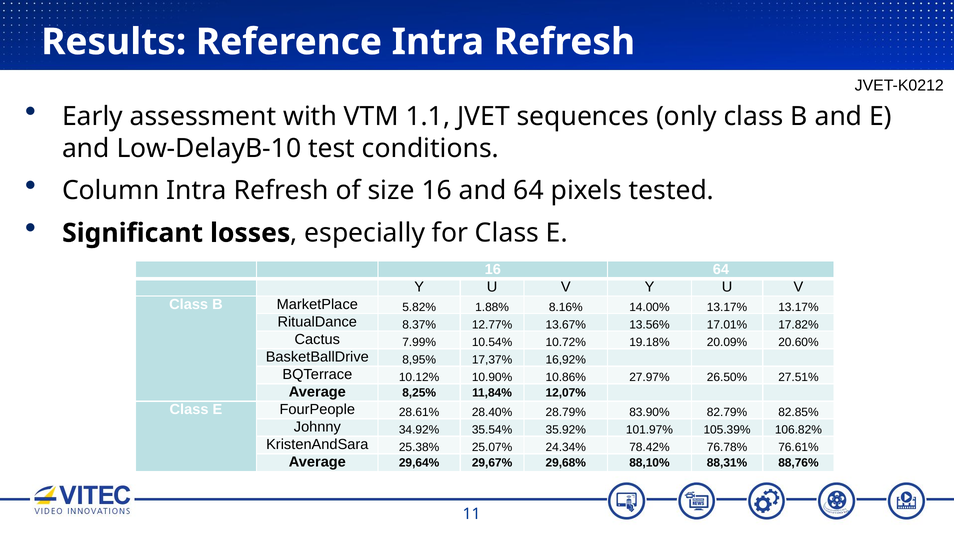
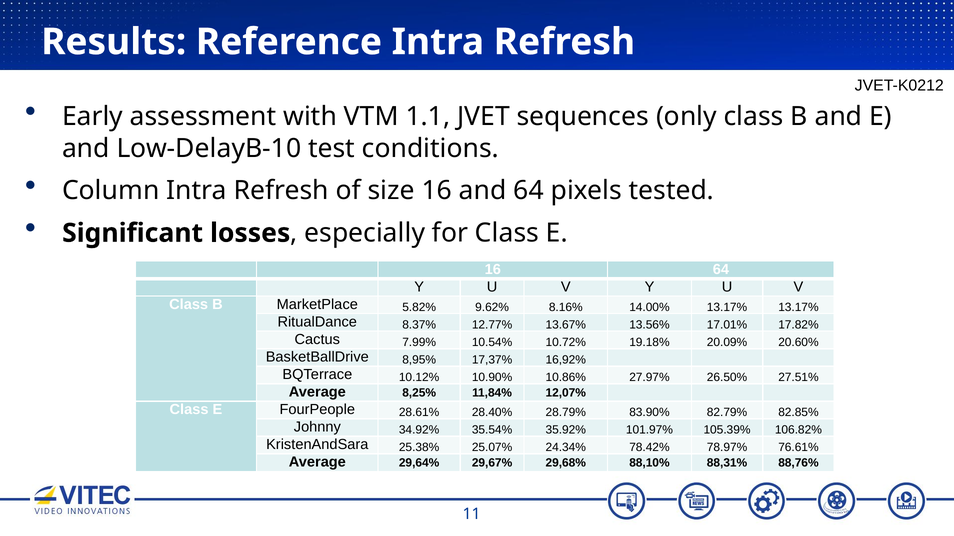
1.88%: 1.88% -> 9.62% (492, 308)
76.78%: 76.78% -> 78.97% (727, 448)
